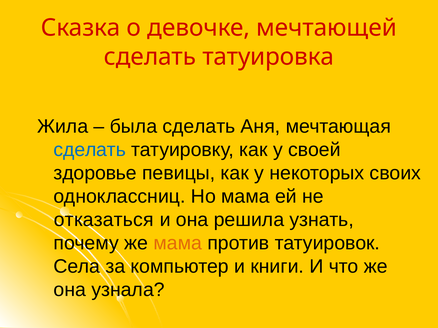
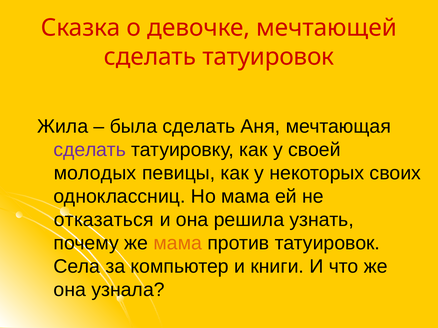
сделать татуировка: татуировка -> татуировок (268, 57)
сделать colour: blue -> purple (90, 150)
здоровье: здоровье -> молодых (95, 173)
